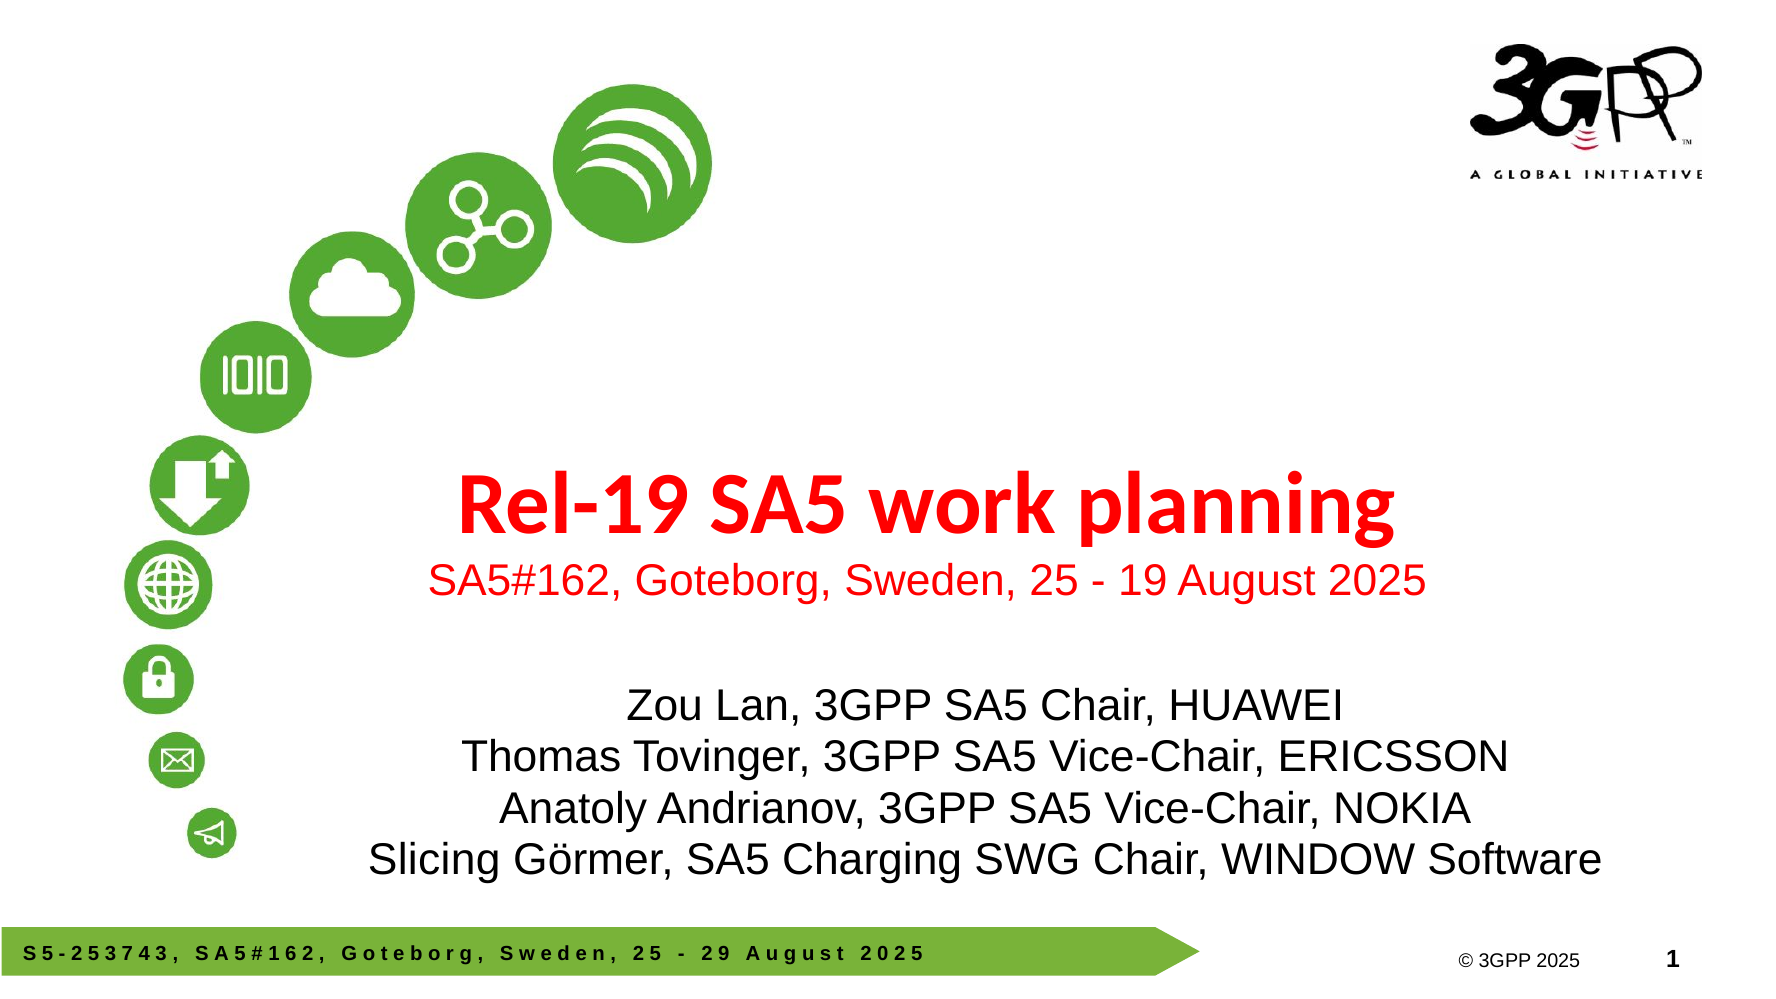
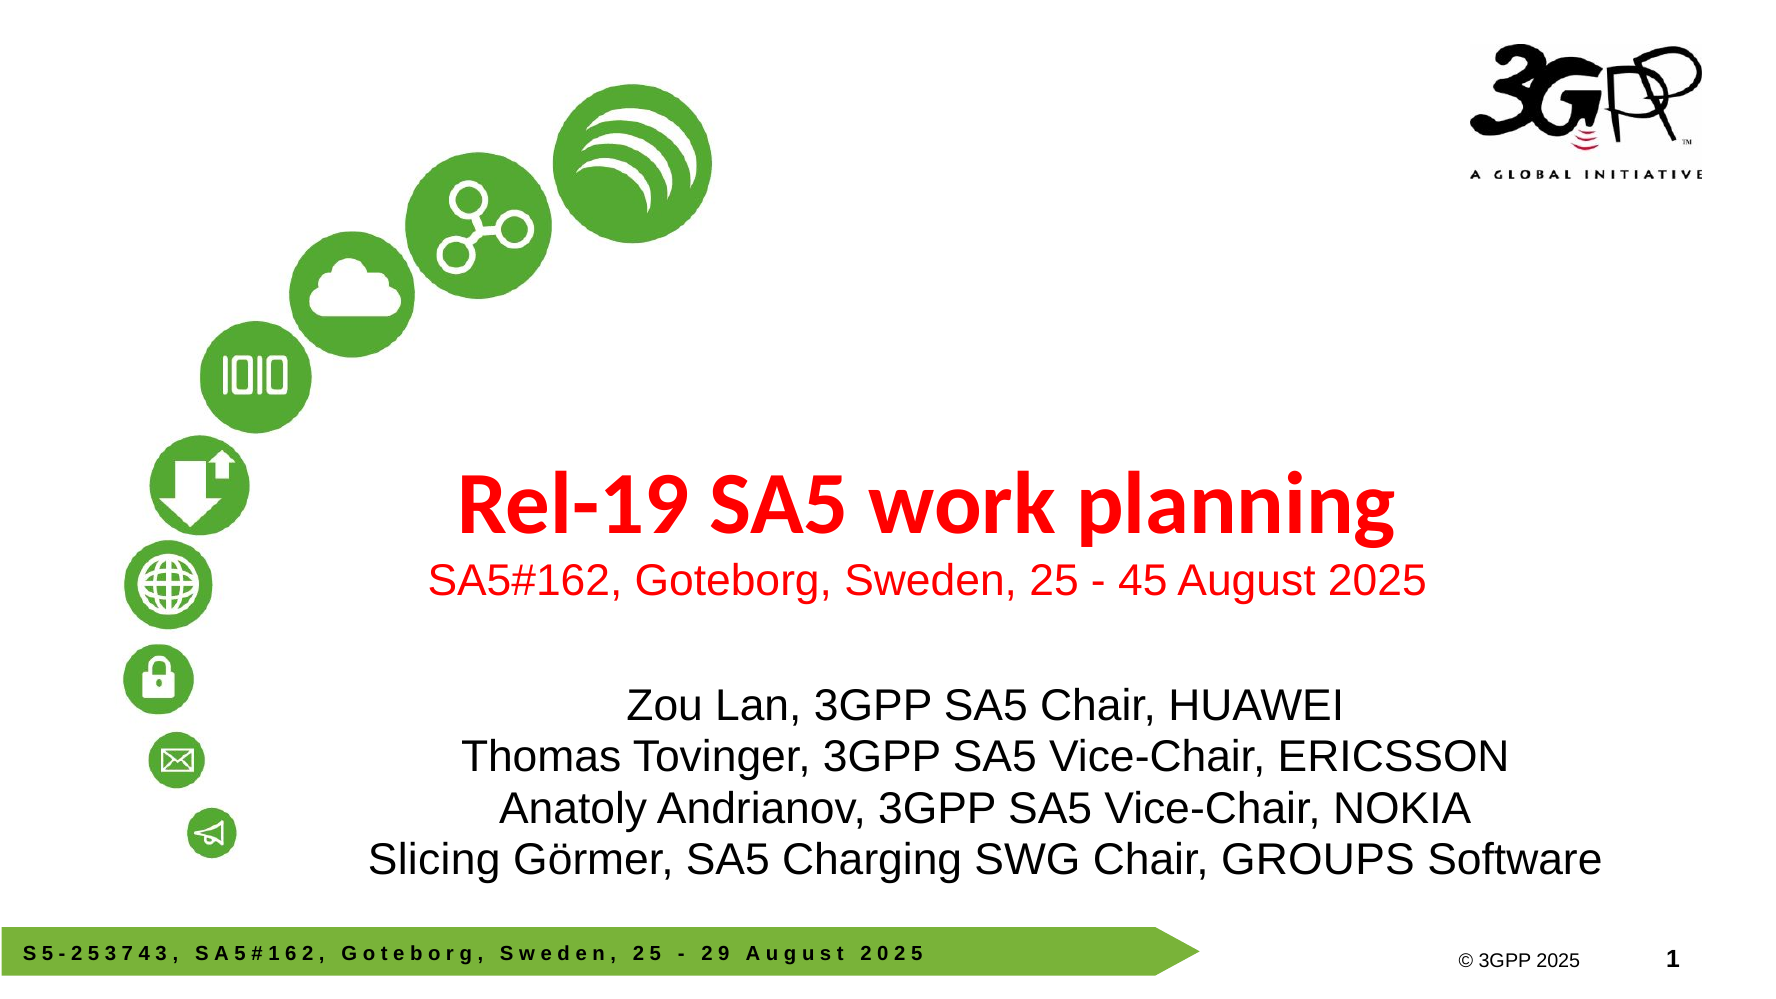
19: 19 -> 45 (1143, 581)
WINDOW: WINDOW -> GROUPS (1318, 860)
